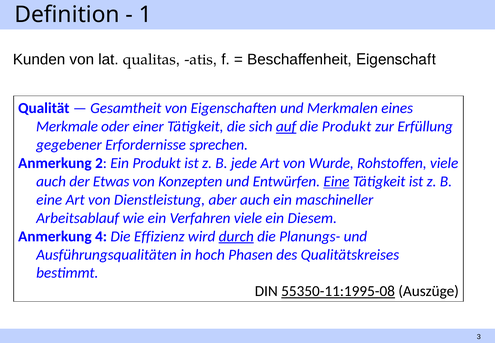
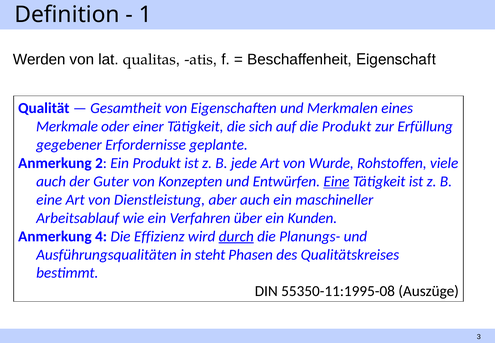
Kunden: Kunden -> Werden (39, 59)
auf underline: present -> none (286, 126)
sprechen: sprechen -> geplante (219, 145)
Etwas: Etwas -> Guter (111, 181)
Verfahren viele: viele -> über (248, 218)
Diesem: Diesem -> Kunden (312, 218)
hoch: hoch -> steht (210, 254)
55350-11:1995-08 underline: present -> none (338, 291)
